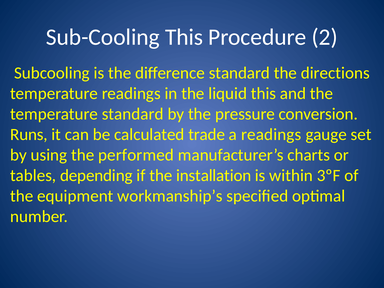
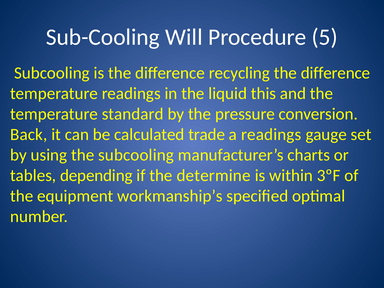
Sub-Cooling This: This -> Will (184, 37)
2: 2 -> 5 (325, 37)
difference standard: standard -> recycling (239, 73)
directions: directions -> difference (335, 73)
Runs: Runs -> Back (29, 134)
the performed: performed -> subcooling (136, 155)
installation: installation -> determine (214, 175)
